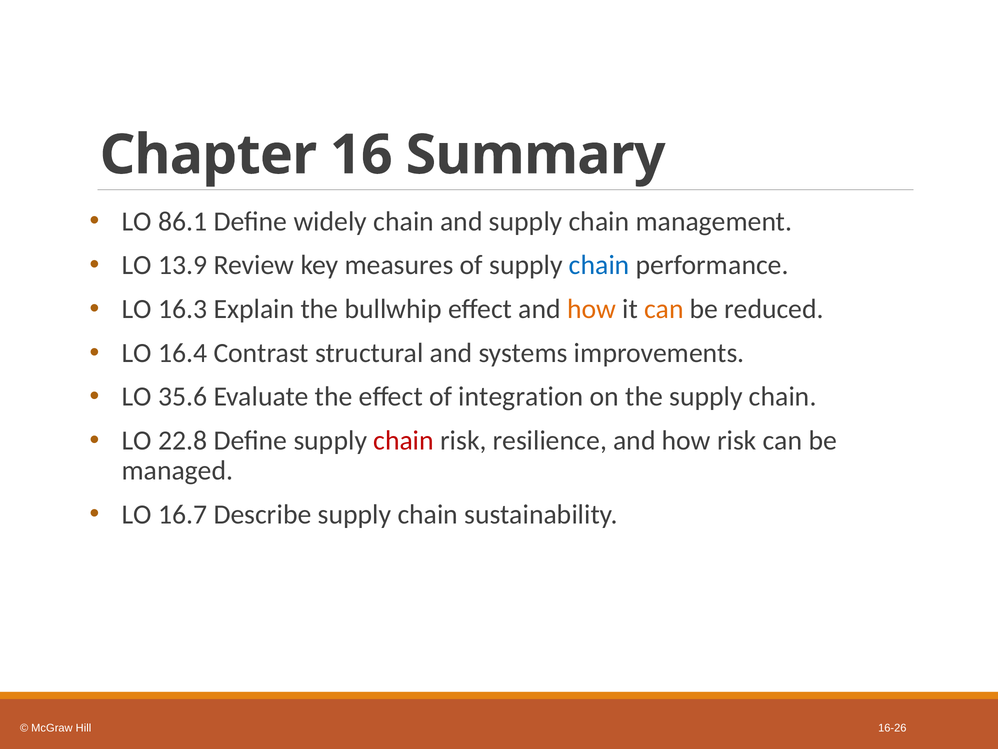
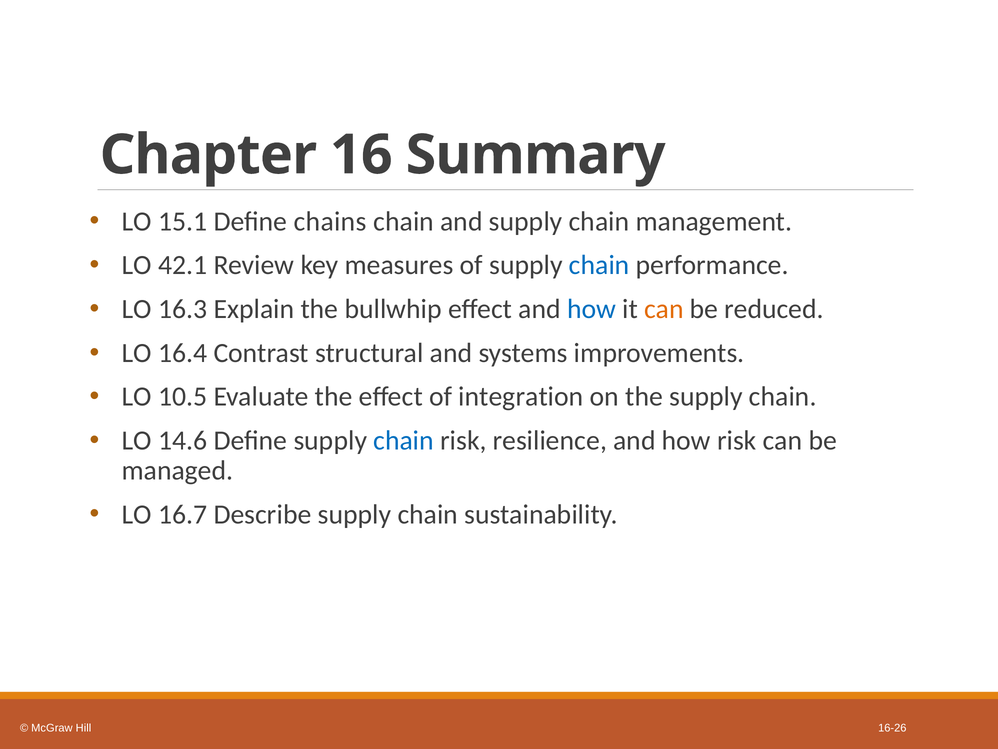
86.1: 86.1 -> 15.1 (183, 221)
widely: widely -> chains (330, 221)
13.9: 13.9 -> 42.1 (183, 265)
how colour: orange -> blue (592, 309)
35.6: 35.6 -> 10.5 (183, 397)
22.8: 22.8 -> 14.6 (183, 440)
chain colour: red -> blue (404, 440)
